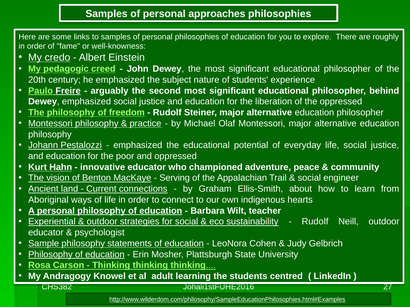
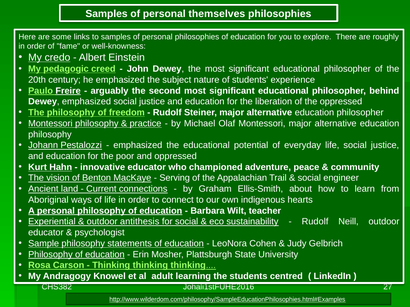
approaches: approaches -> themselves (217, 14)
strategies: strategies -> antithesis (140, 222)
